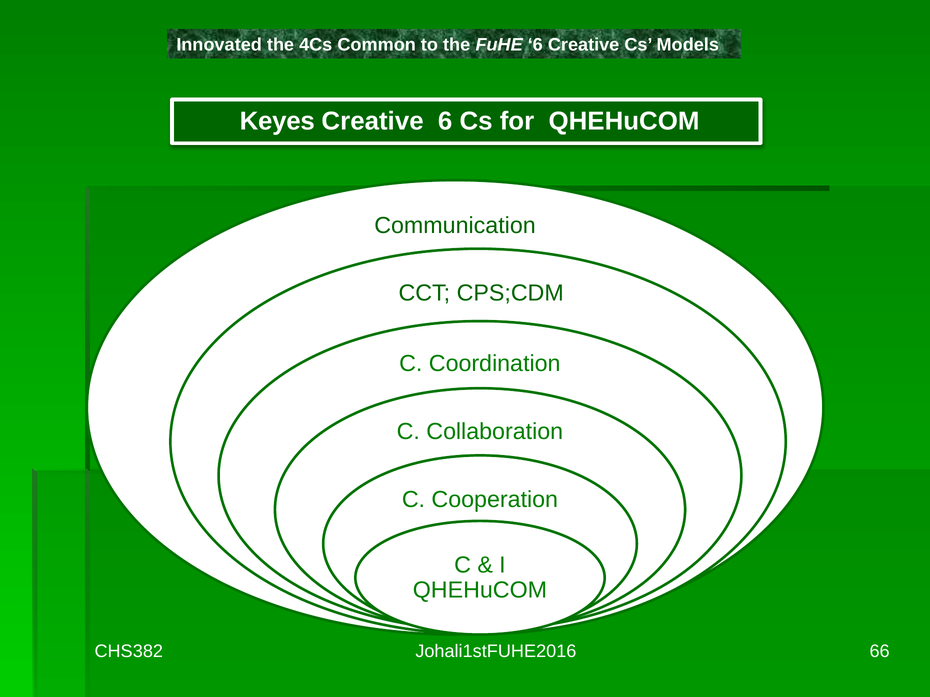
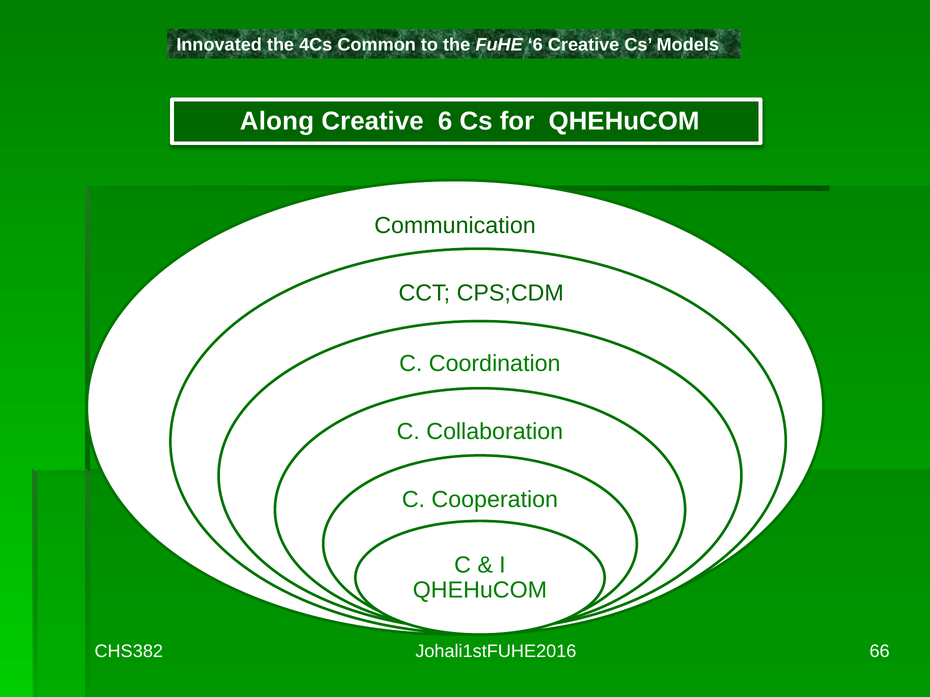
Keyes: Keyes -> Along (277, 121)
